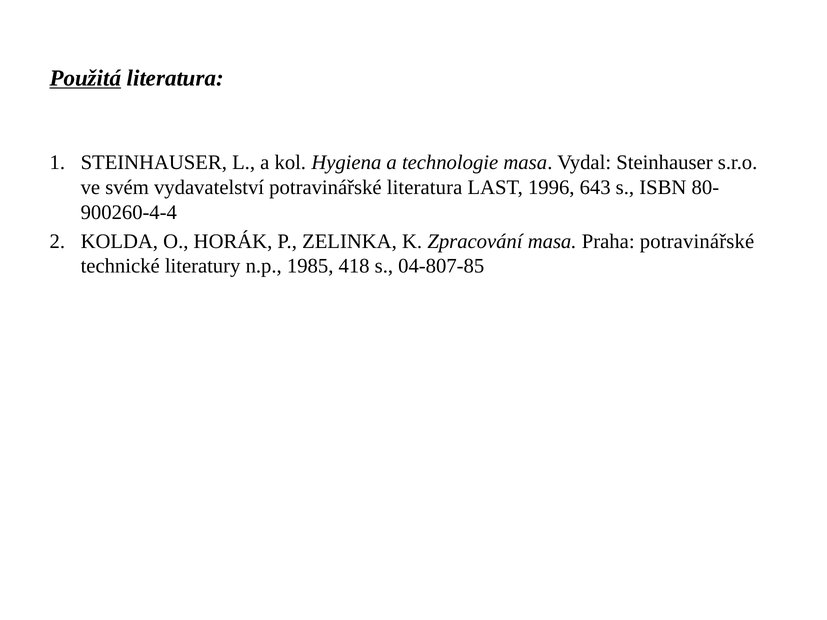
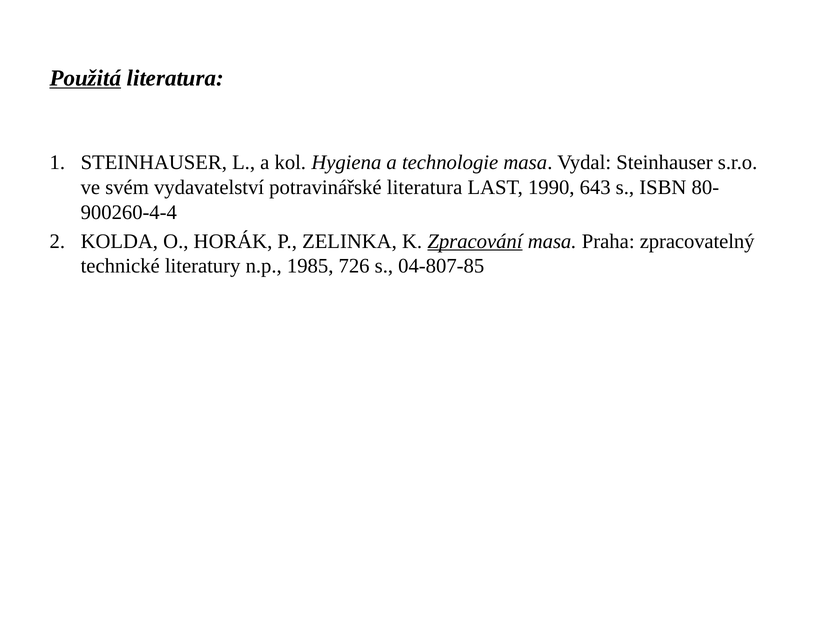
1996: 1996 -> 1990 (551, 188)
Zpracování underline: none -> present (475, 241)
Praha potravinářské: potravinářské -> zpracovatelný (697, 241)
418: 418 -> 726 (354, 266)
